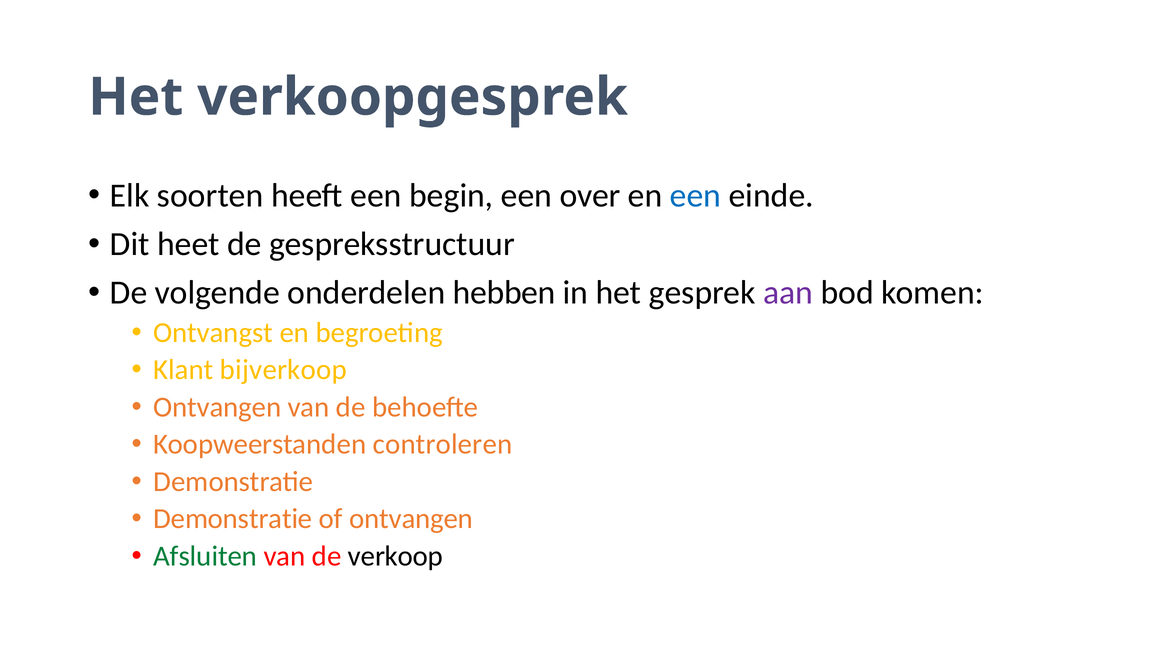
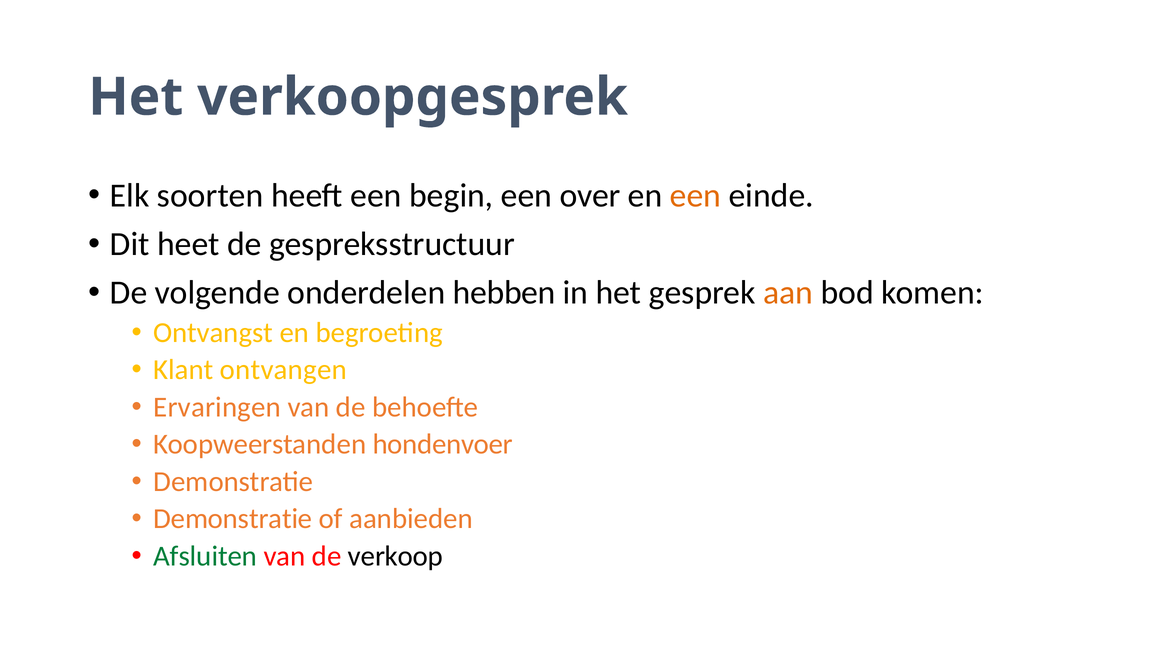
een colour: blue -> orange (695, 196)
aan colour: purple -> orange (788, 293)
bijverkoop: bijverkoop -> ontvangen (283, 370)
Ontvangen: Ontvangen -> Ervaringen (217, 407)
controleren: controleren -> hondenvoer (443, 444)
of ontvangen: ontvangen -> aanbieden (411, 519)
